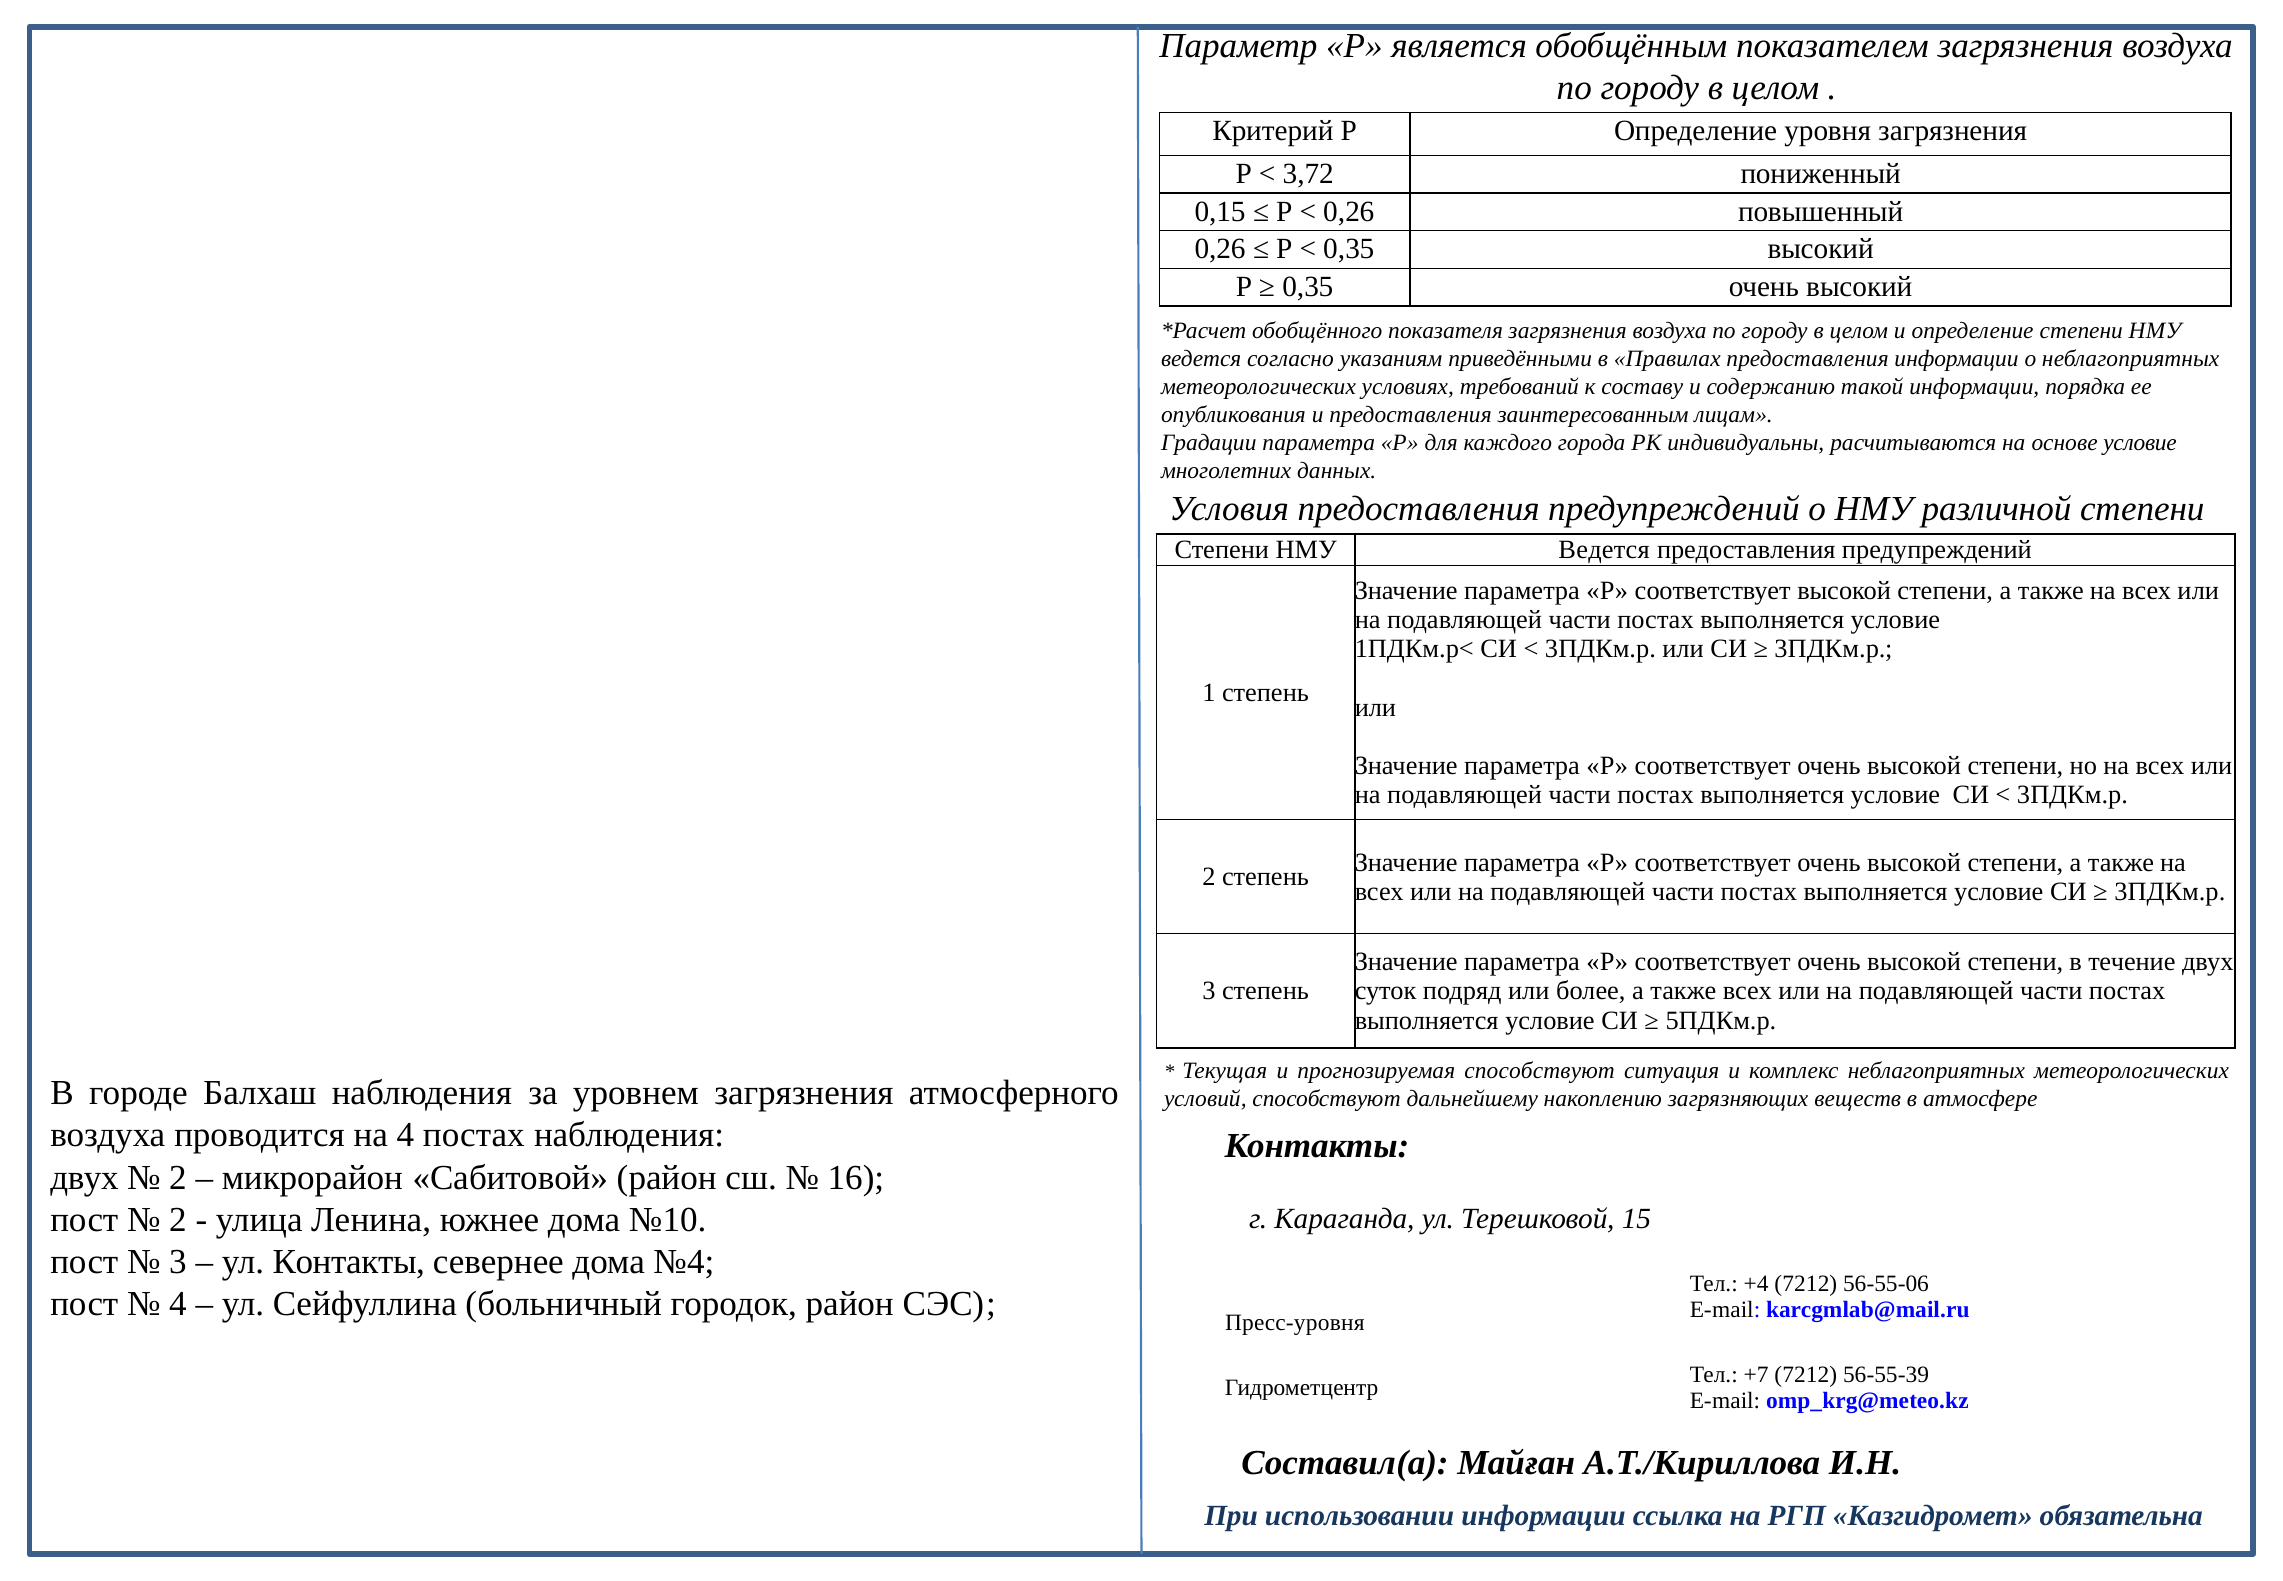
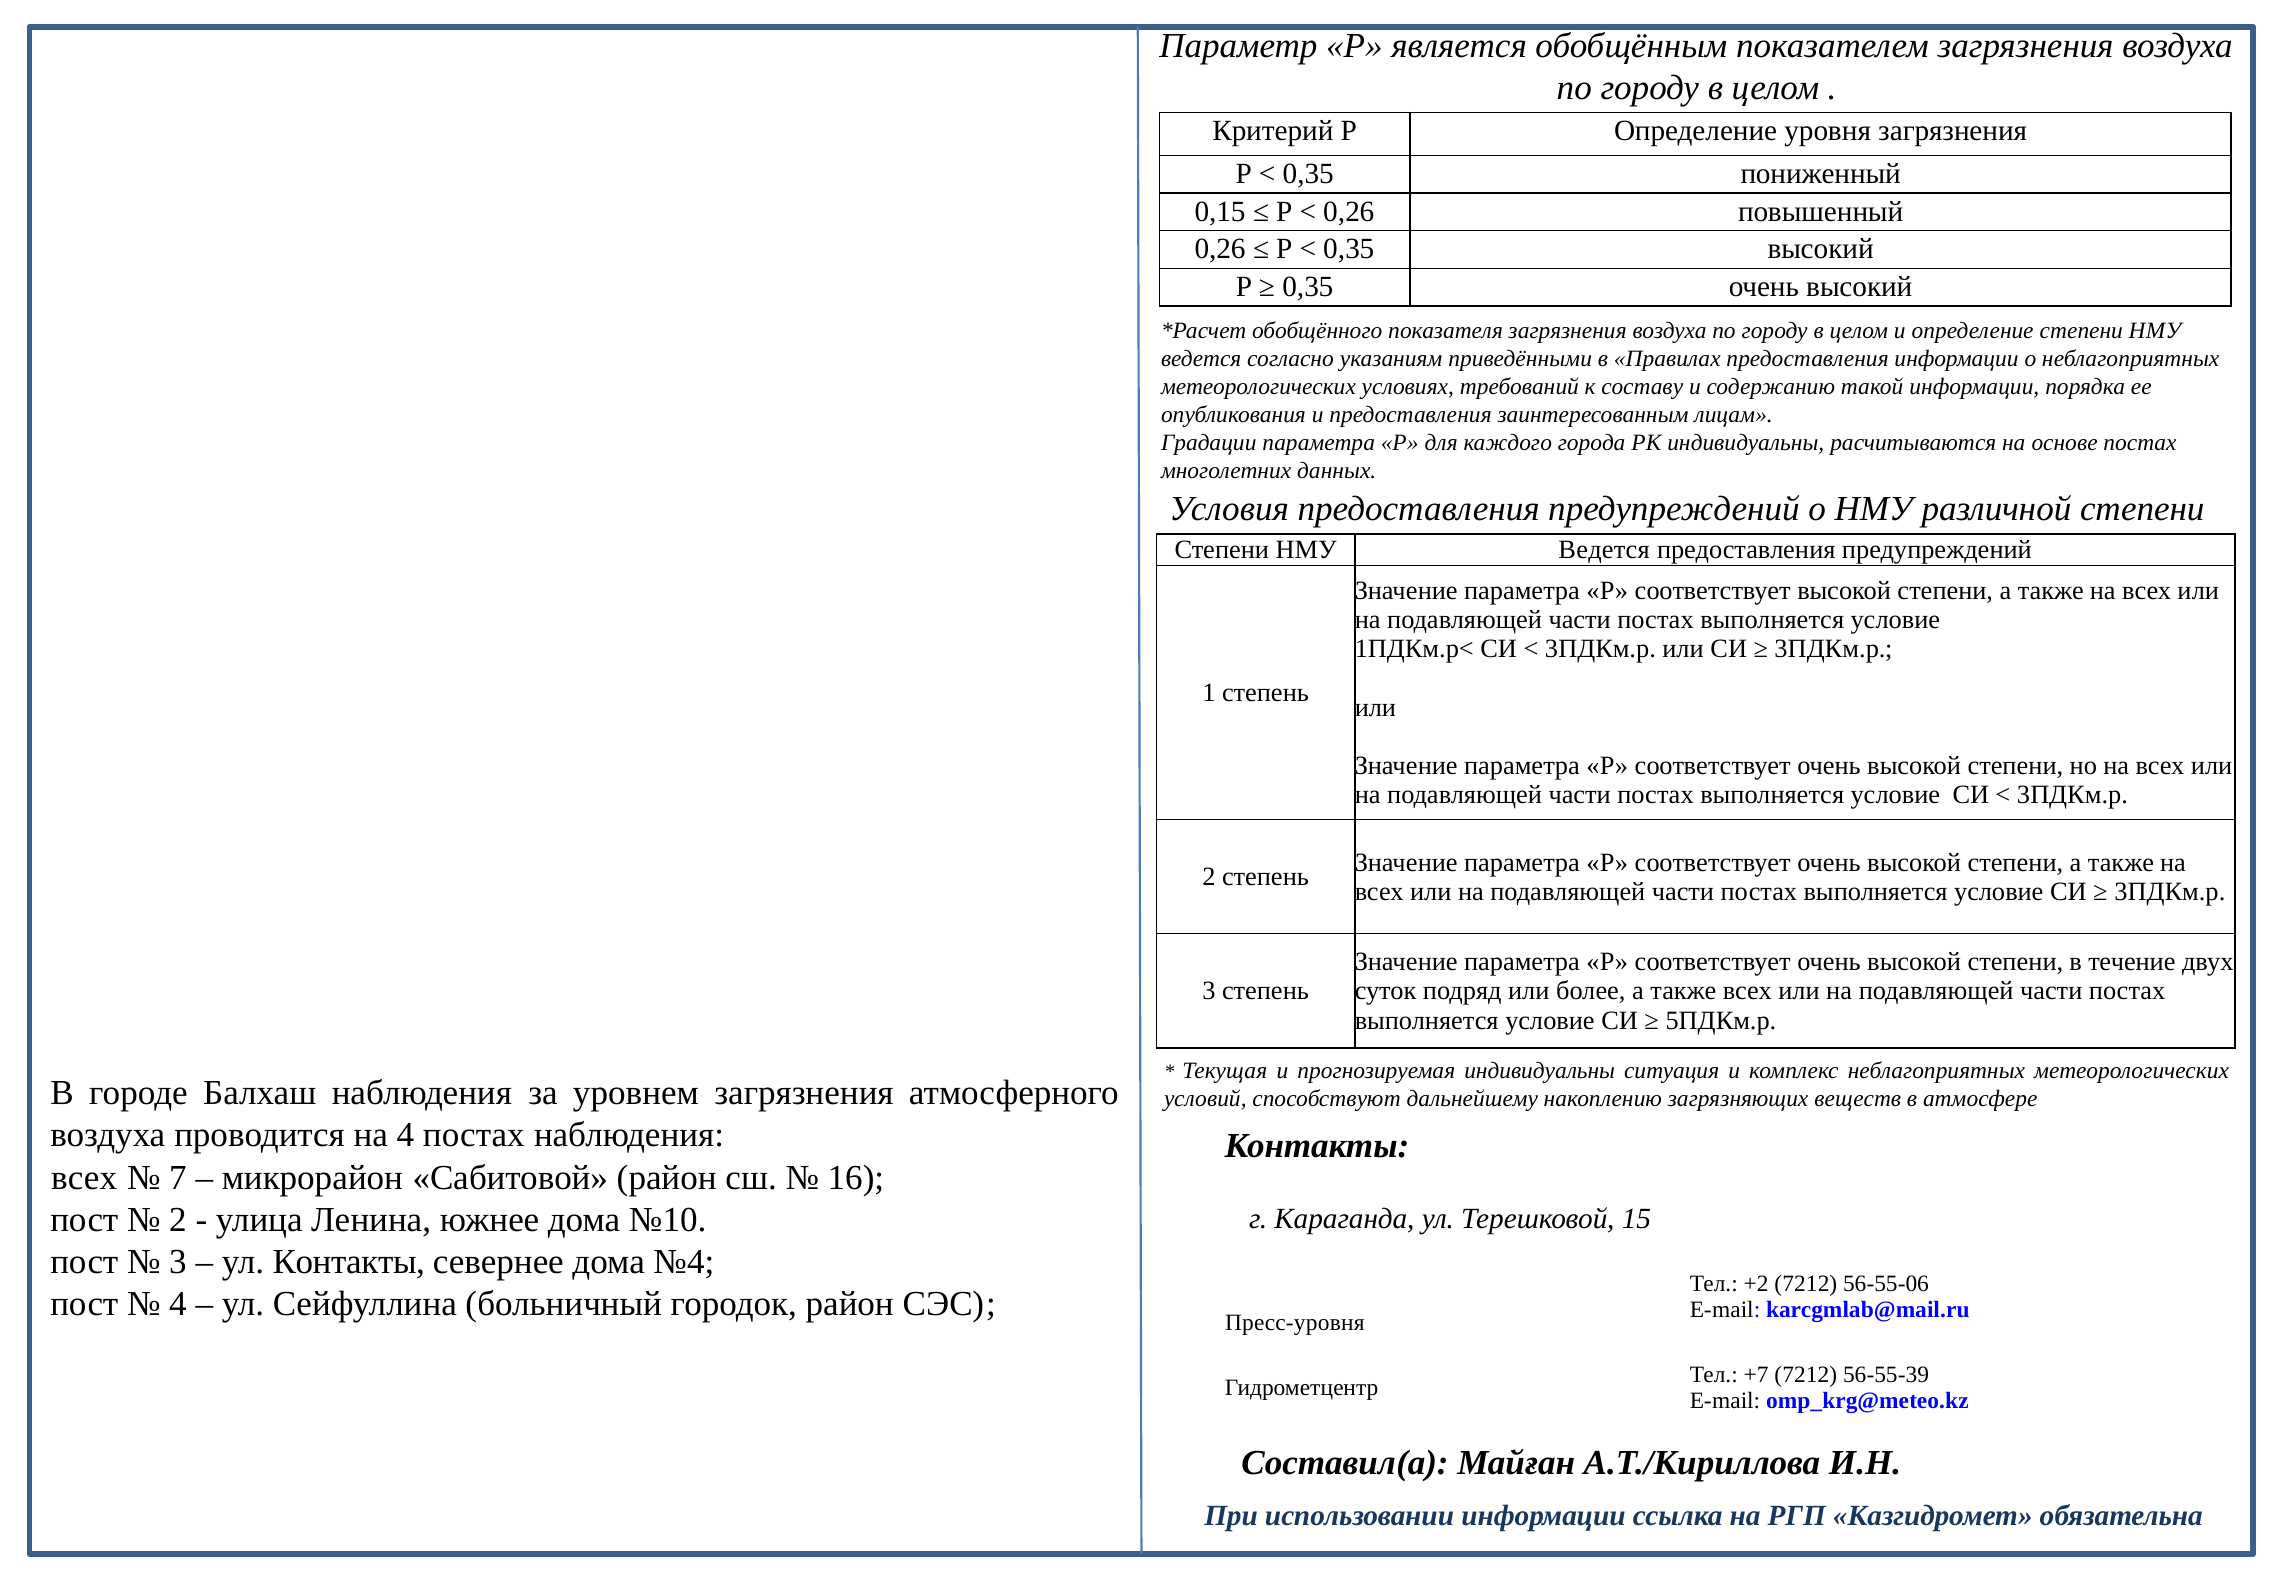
3,72: 3,72 -> 0,35 (1308, 174)
основе условие: условие -> постах (2140, 443)
прогнозируемая способствуют: способствуют -> индивидуальны (1540, 1071)
двух: двух -> всех (84, 1177)
2: 2 -> 7 (178, 1177)
+4: +4 -> +2 (1756, 1283)
